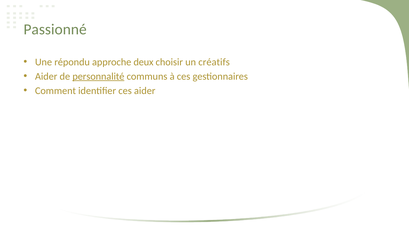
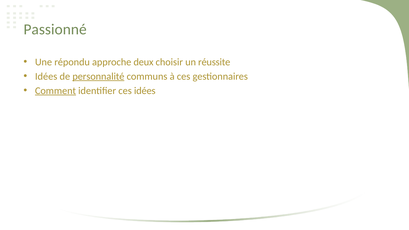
créatifs: créatifs -> réussite (214, 62)
Aider: Aider -> Idées (46, 76)
Comment underline: none -> present (55, 91)
ces aider: aider -> idées (145, 91)
